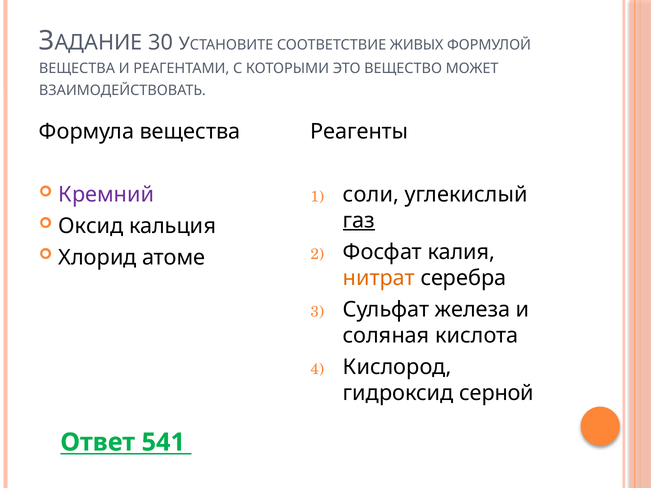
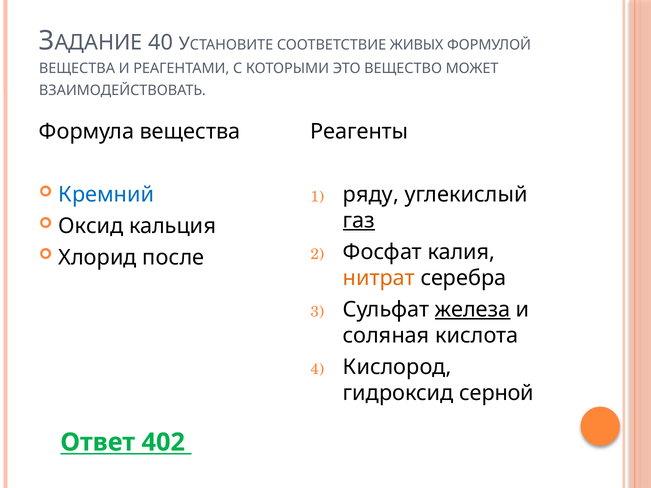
30: 30 -> 40 (161, 43)
Кремний colour: purple -> blue (106, 195)
соли: соли -> ряду (371, 195)
атоме: атоме -> после (173, 258)
железа underline: none -> present (473, 310)
541: 541 -> 402 (163, 442)
